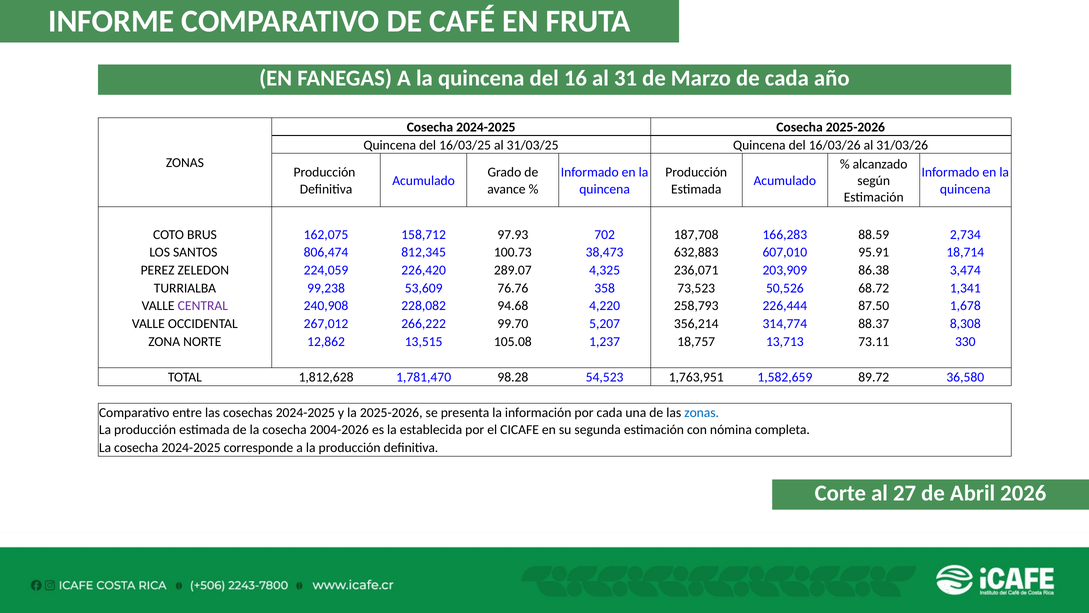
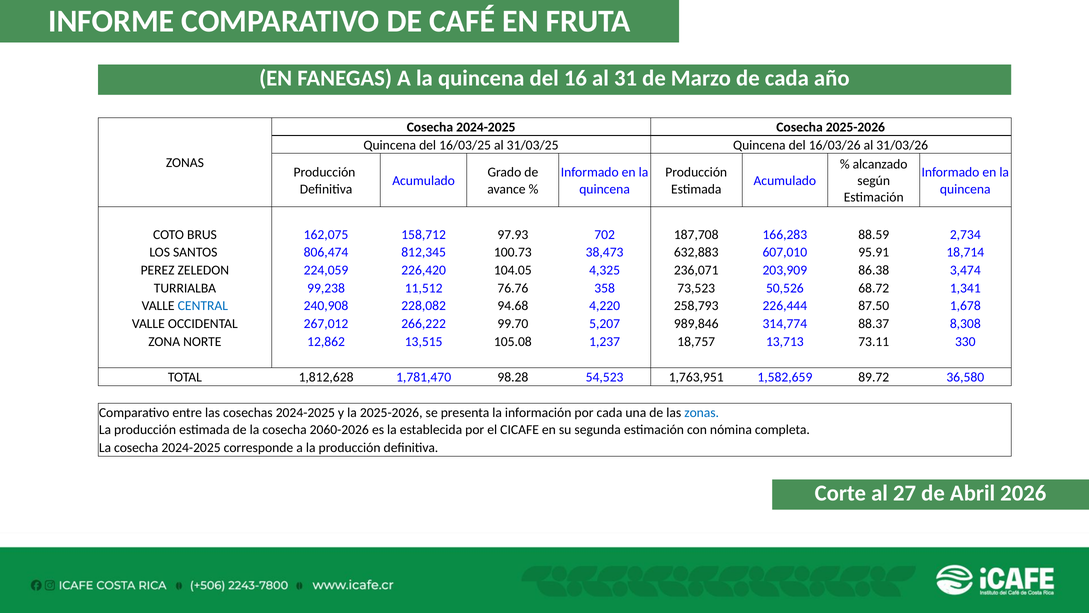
289.07: 289.07 -> 104.05 (513, 270)
53,609: 53,609 -> 11,512 (424, 288)
CENTRAL colour: purple -> blue (203, 306)
356,214: 356,214 -> 989,846 (696, 324)
2004-2026: 2004-2026 -> 2060-2026 (339, 430)
